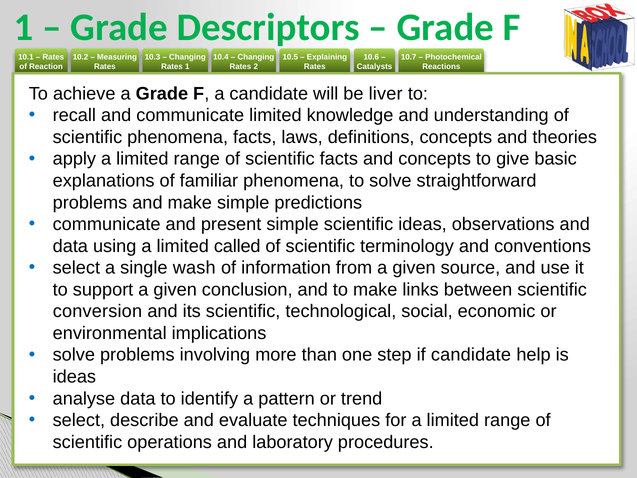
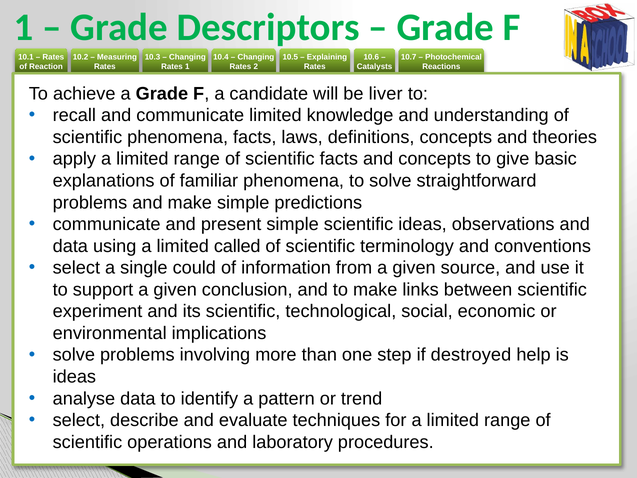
wash: wash -> could (194, 268)
conversion: conversion -> experiment (98, 311)
if candidate: candidate -> destroyed (471, 355)
